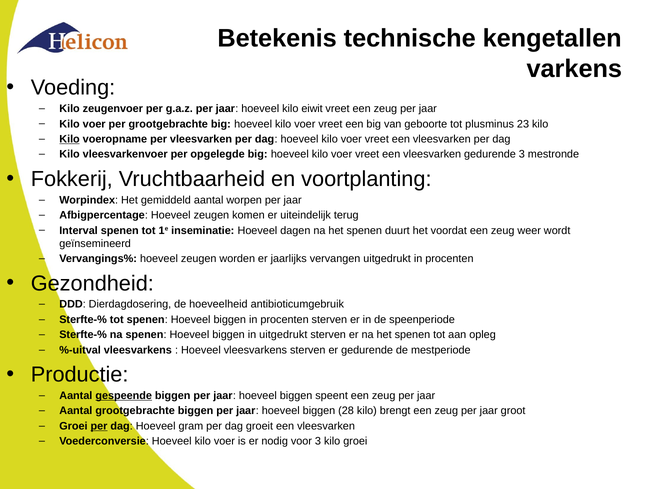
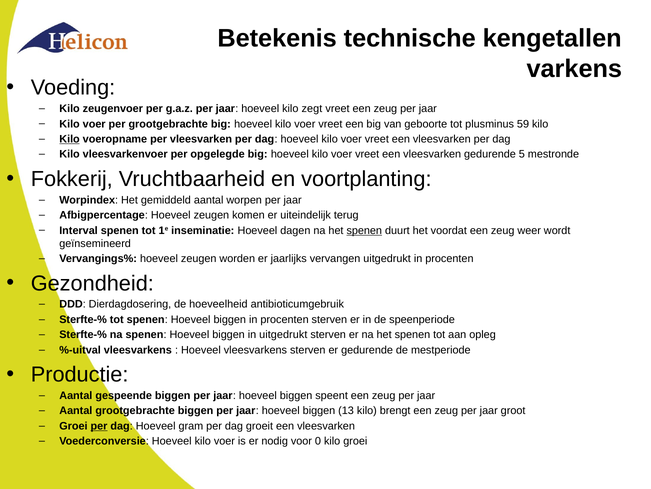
eiwit: eiwit -> zegt (312, 109)
23: 23 -> 59 (523, 124)
gedurende 3: 3 -> 5 (522, 154)
spenen underline: none -> present (364, 230)
gespeende underline: present -> none (124, 395)
28: 28 -> 13 (346, 410)
voor 3: 3 -> 0 (318, 441)
